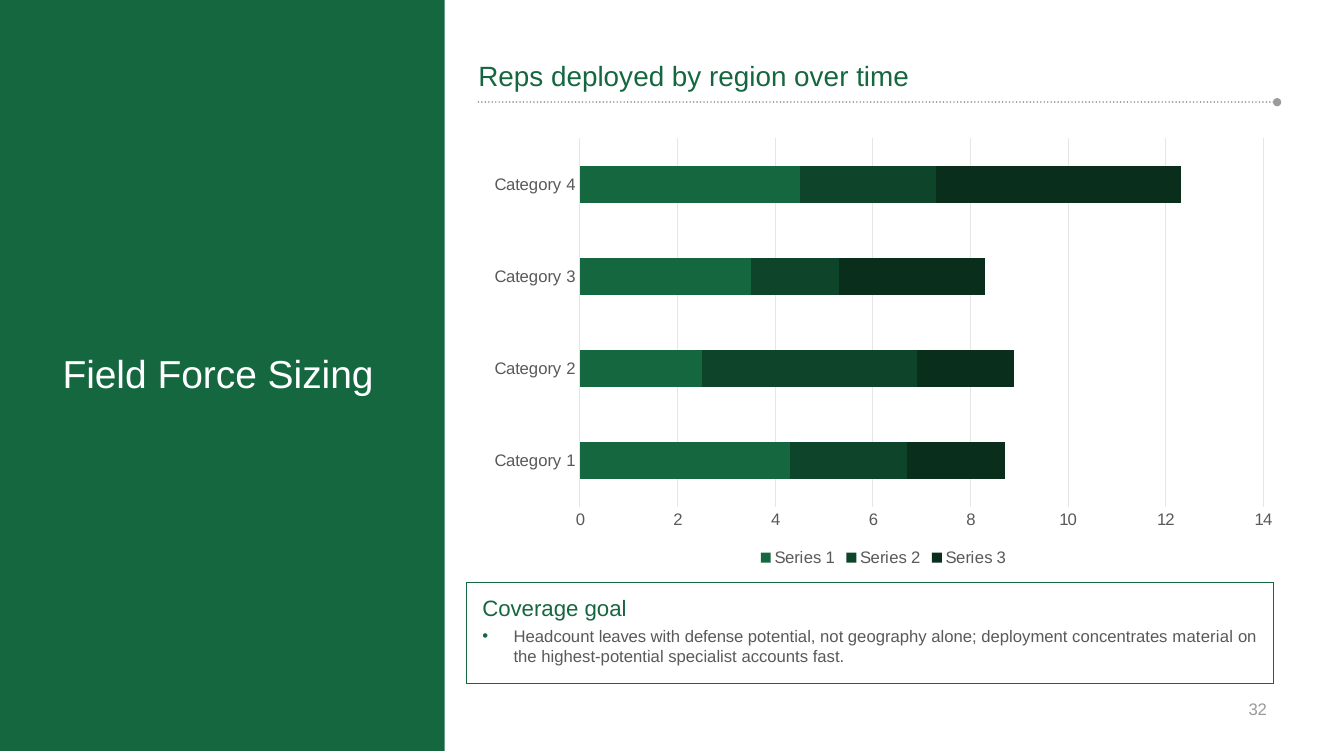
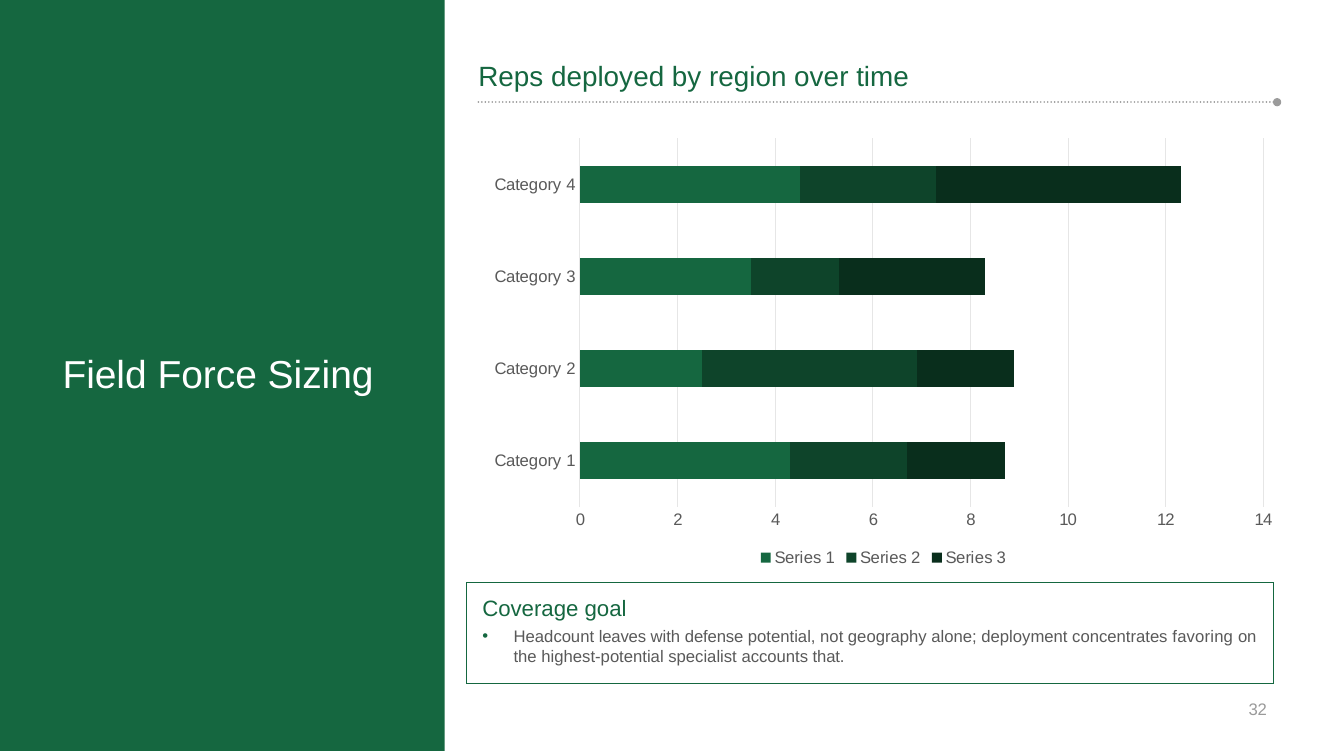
material: material -> favoring (1203, 638)
fast: fast -> that (829, 658)
